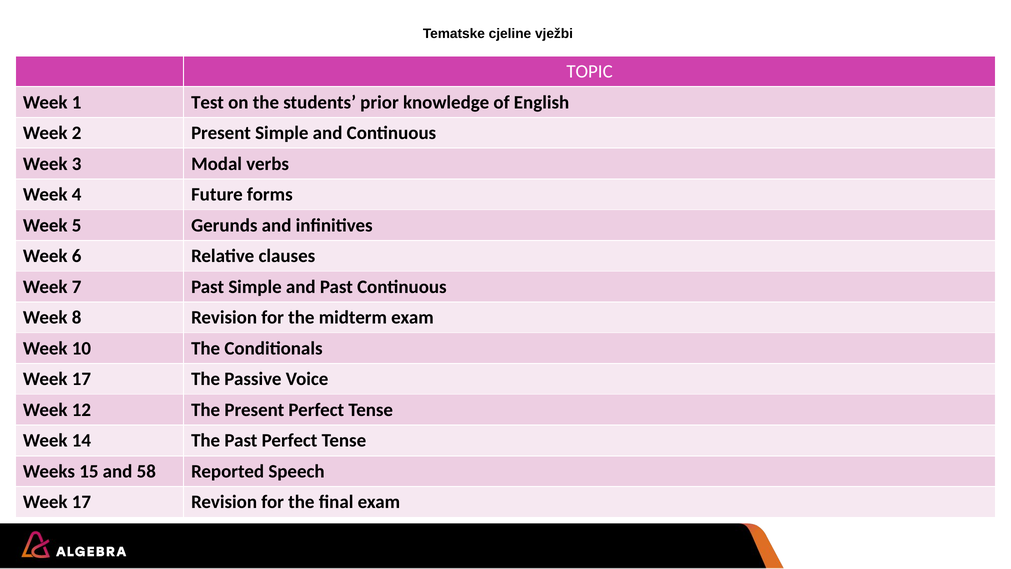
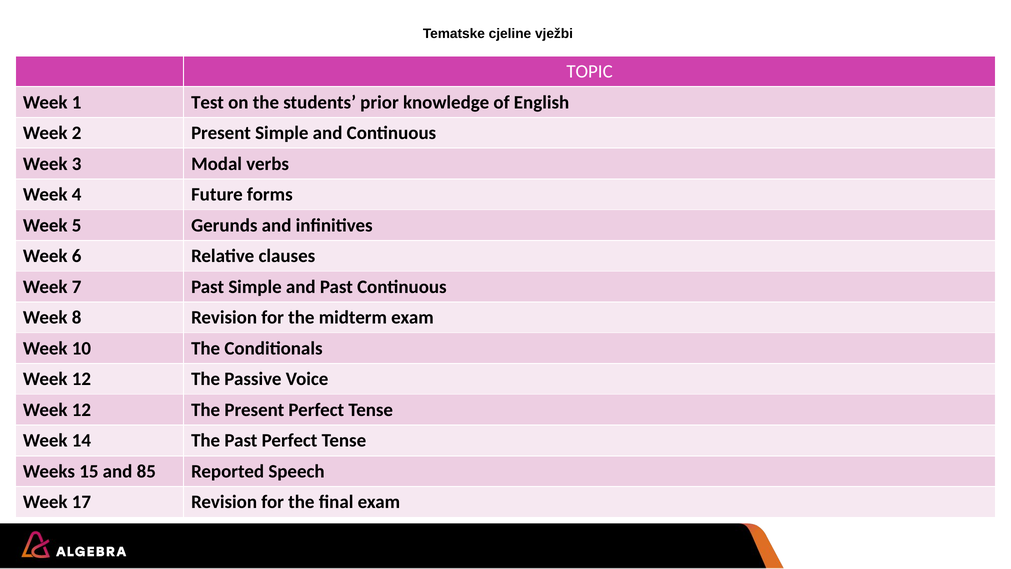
17: 17 -> 12 (81, 379)
58: 58 -> 85 (146, 471)
